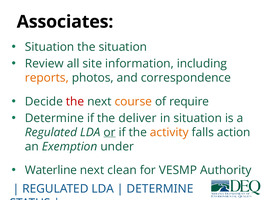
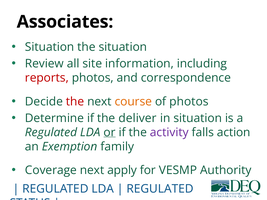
reports colour: orange -> red (47, 78)
of require: require -> photos (189, 102)
activity colour: orange -> purple (169, 133)
under: under -> family (117, 147)
Waterline: Waterline -> Coverage (51, 170)
clean: clean -> apply (122, 170)
DETERMINE: DETERMINE -> REGULATED (160, 189)
